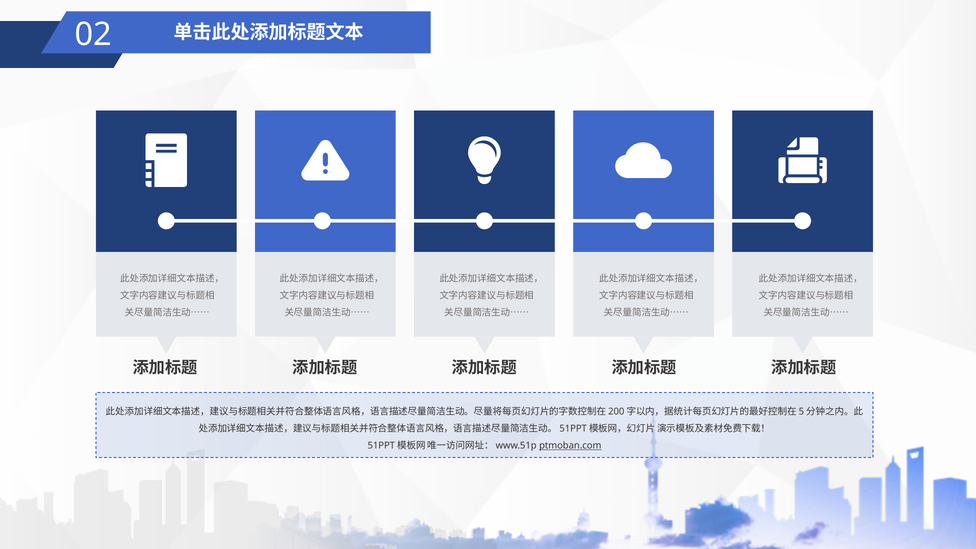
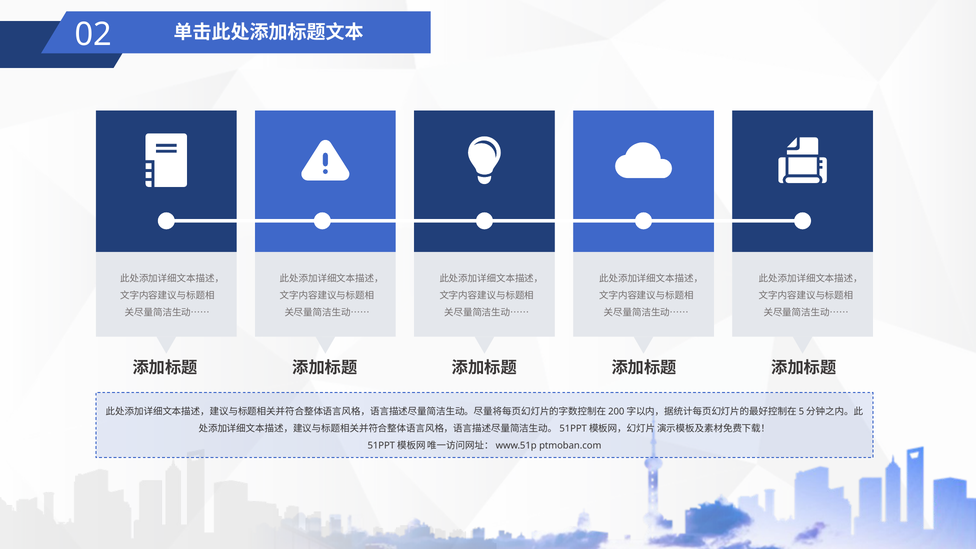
ptmoban.com underline: present -> none (570, 446)
